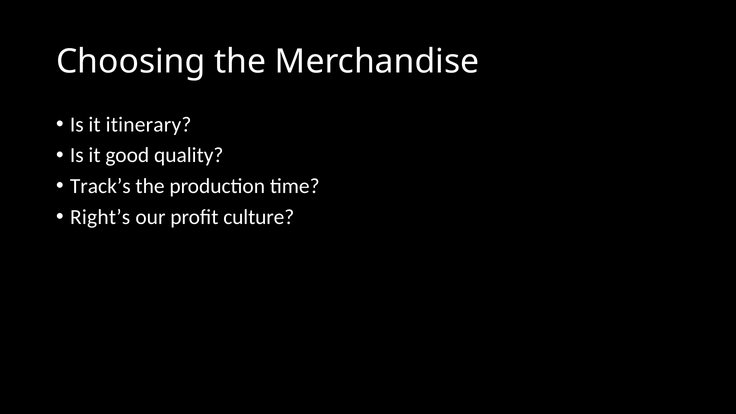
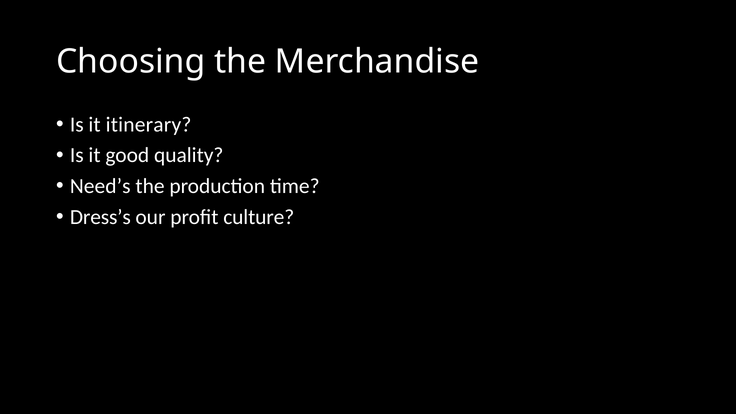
Track’s: Track’s -> Need’s (100, 186)
Right’s: Right’s -> Dress’s (100, 217)
